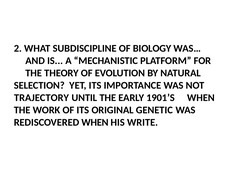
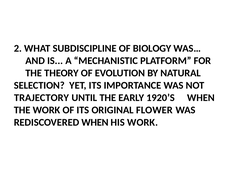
1901’S: 1901’S -> 1920’S (161, 98)
GENETIC: GENETIC -> FLOWER (154, 110)
HIS WRITE: WRITE -> WORK (143, 122)
